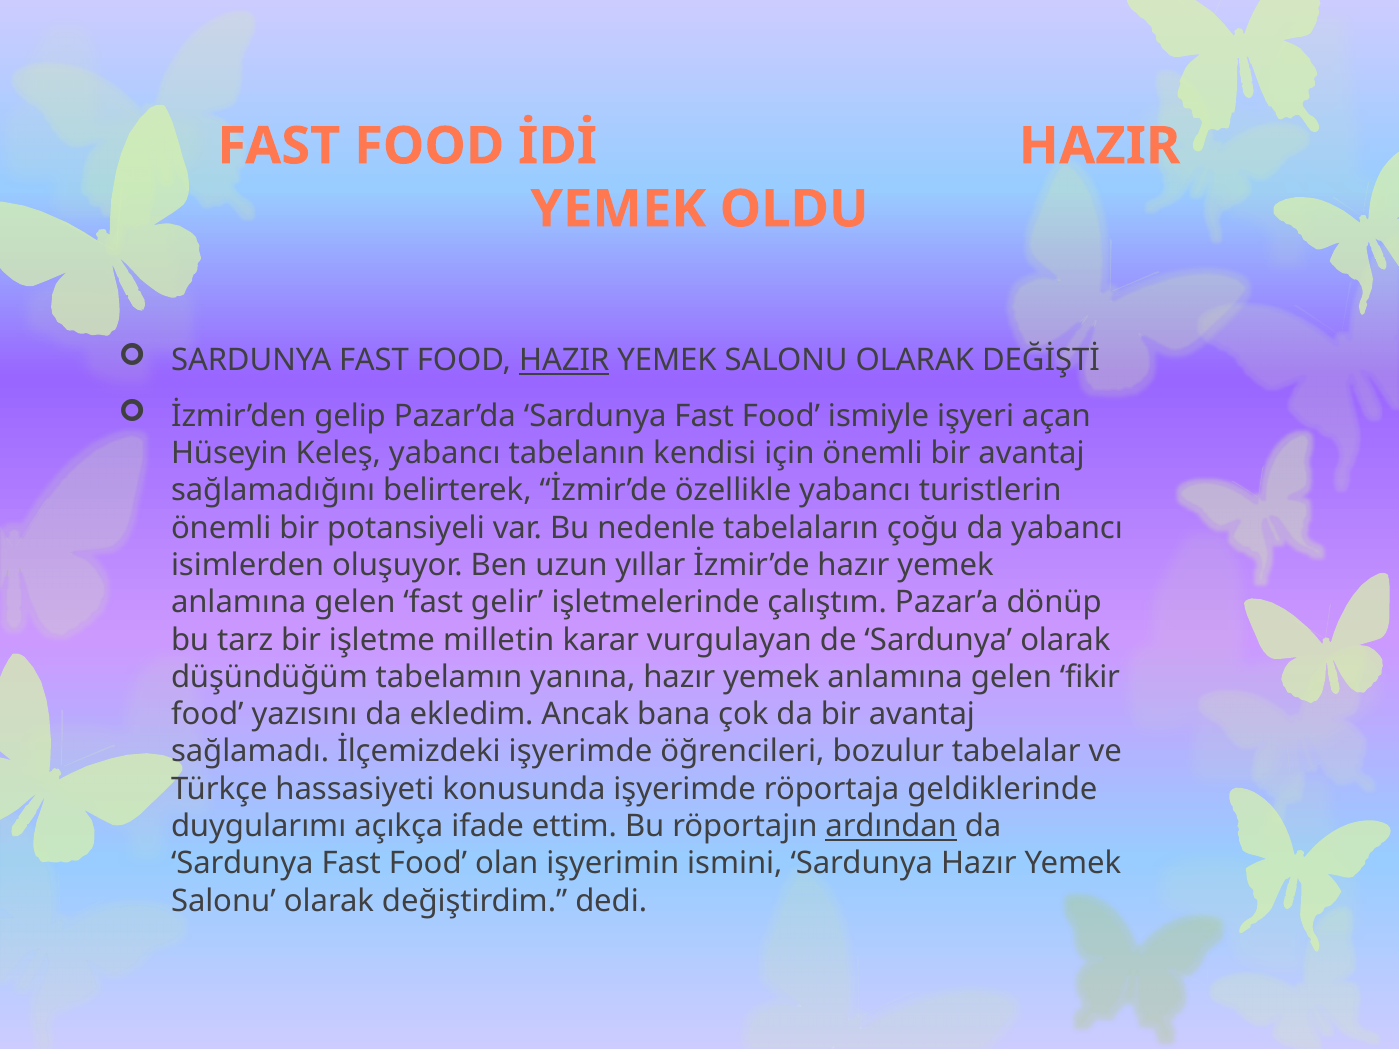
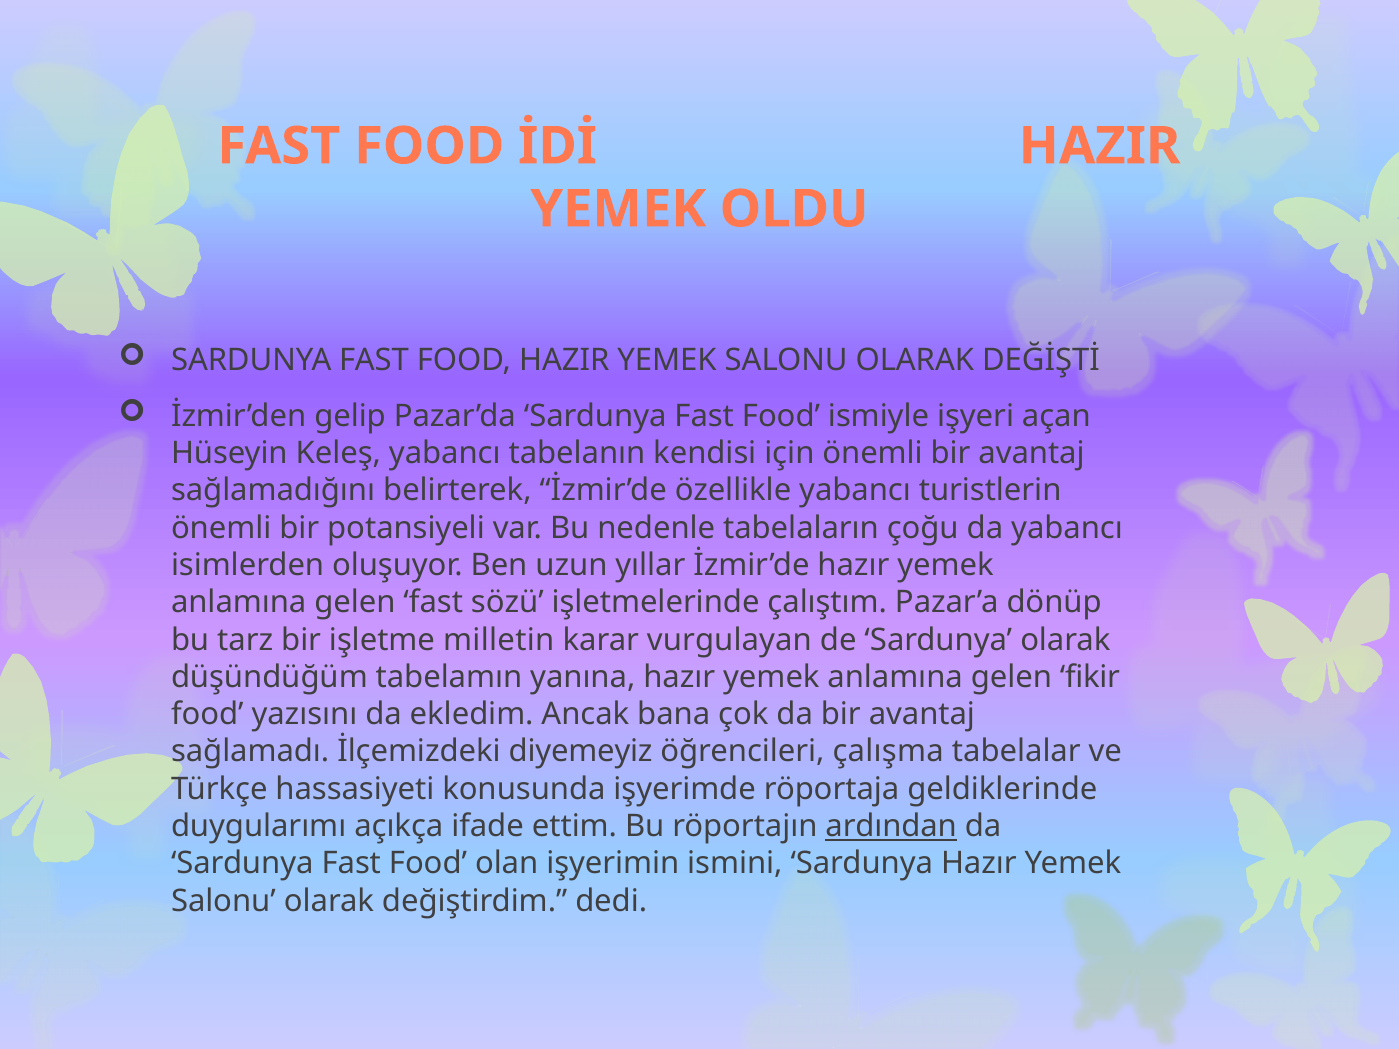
HAZIR underline: present -> none (564, 360)
gelir: gelir -> sözü (507, 603)
İlçemizdeki işyerimde: işyerimde -> diyemeyiz (581, 752)
bozulur: bozulur -> çalışma (888, 752)
